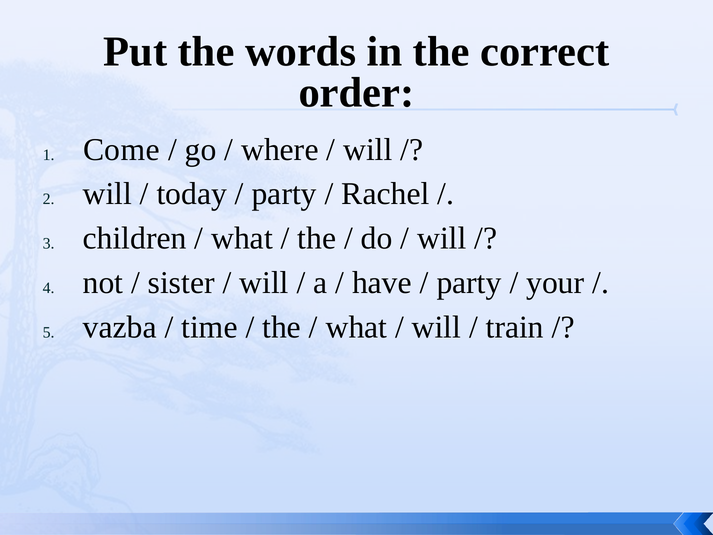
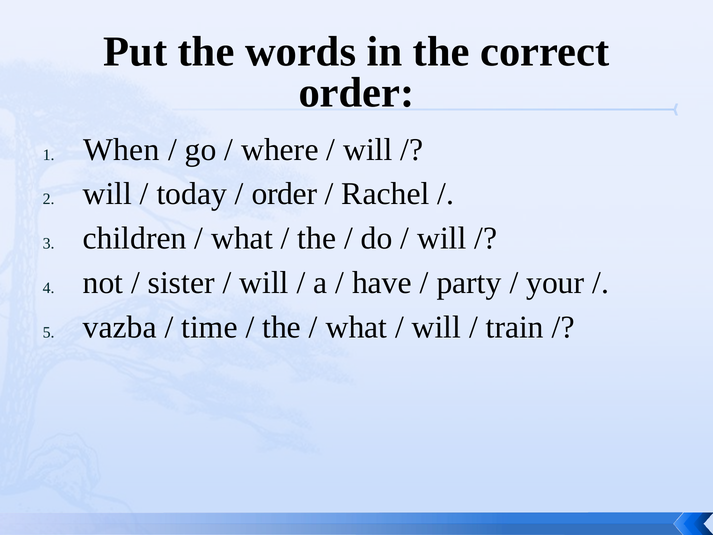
Come: Come -> When (121, 150)
party: party -> order (284, 194)
